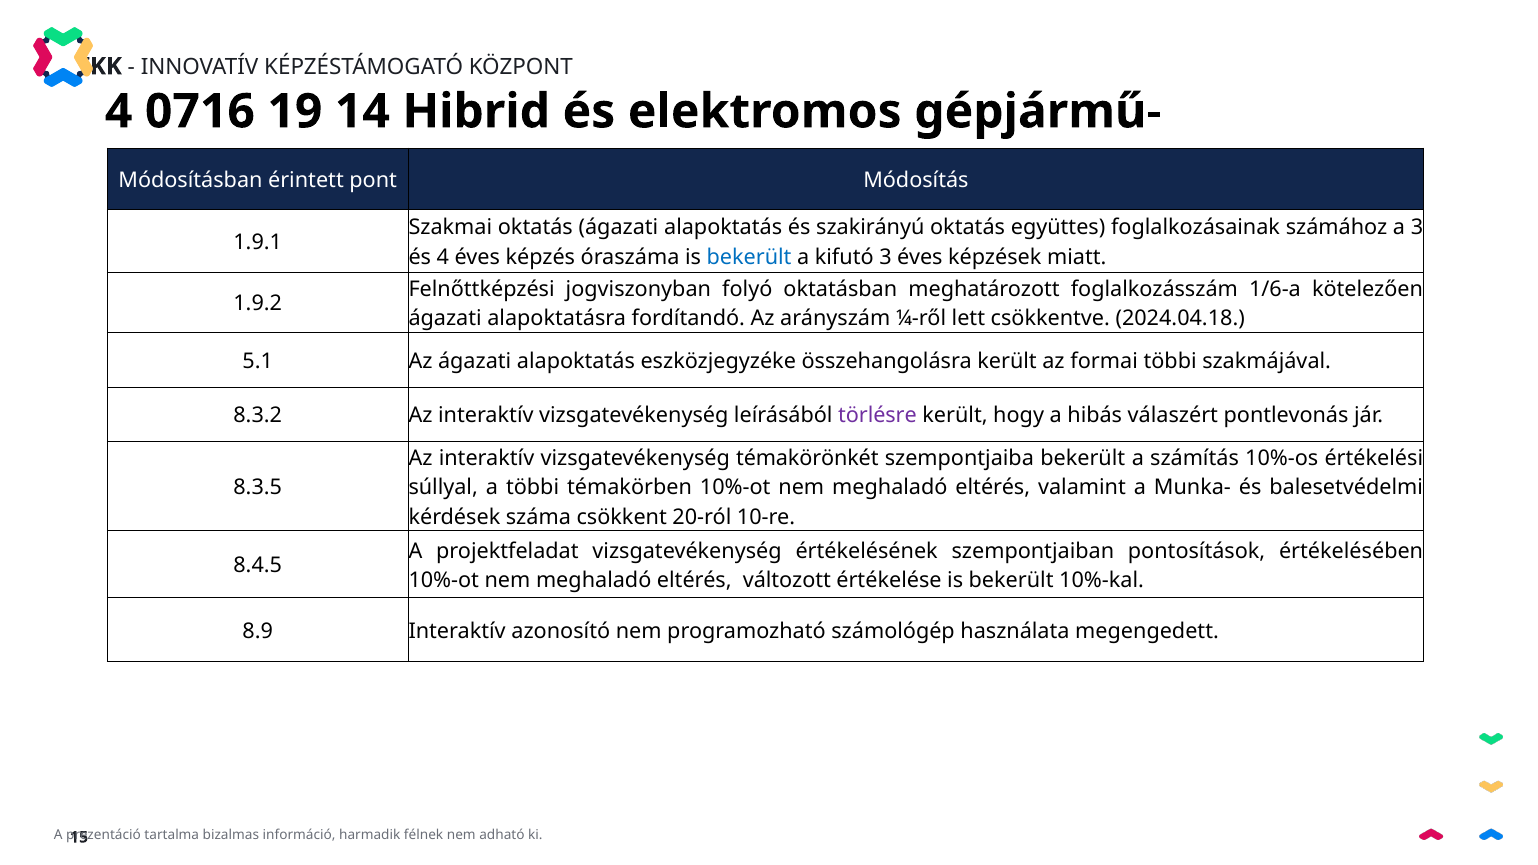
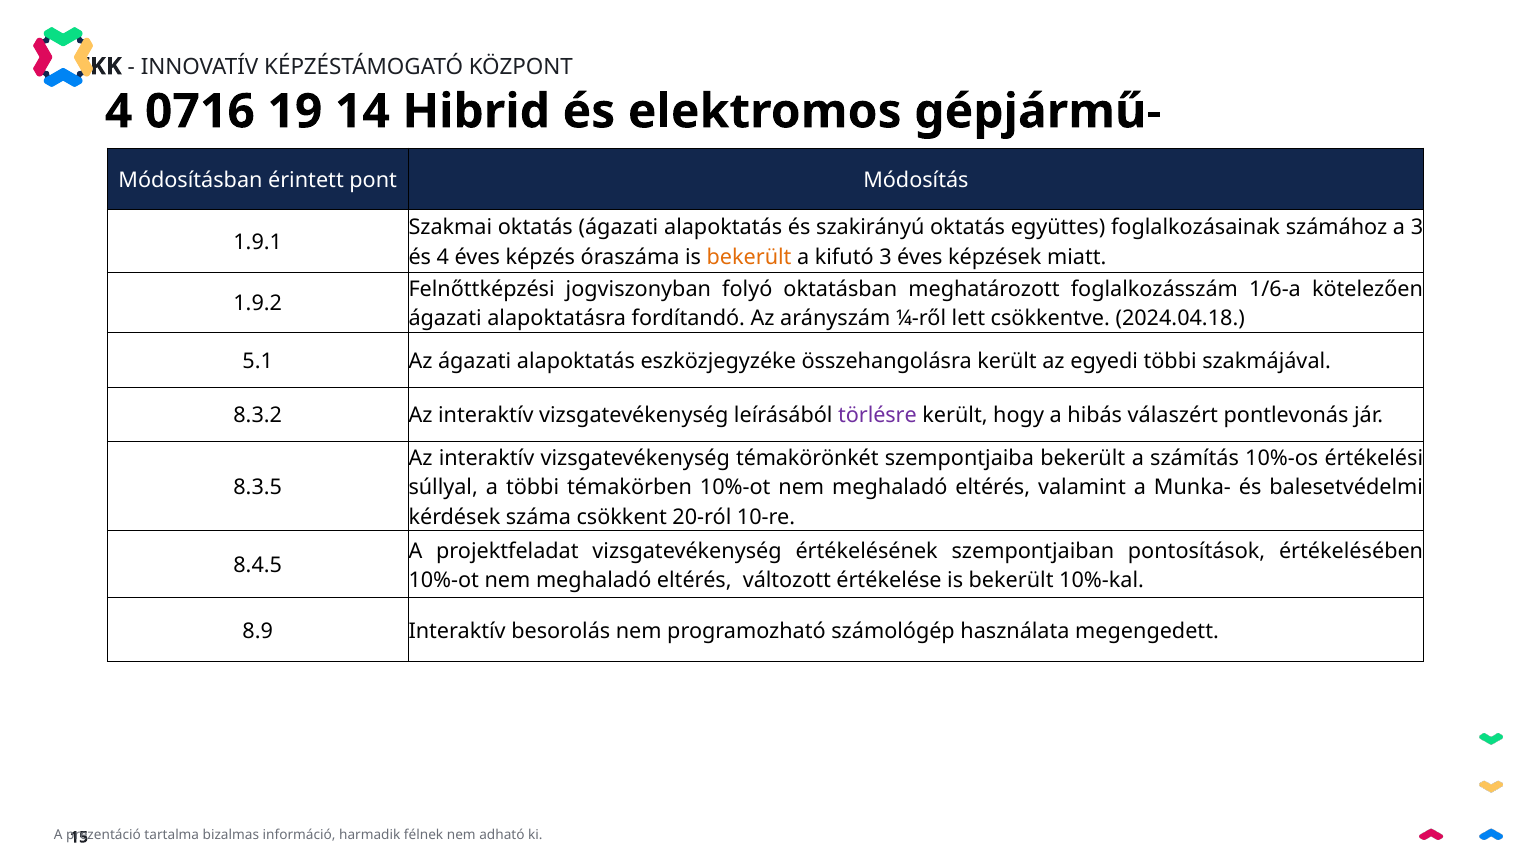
bekerült colour: blue -> orange (749, 257)
formai: formai -> egyedi (1104, 361)
azonosító: azonosító -> besorolás (561, 631)
